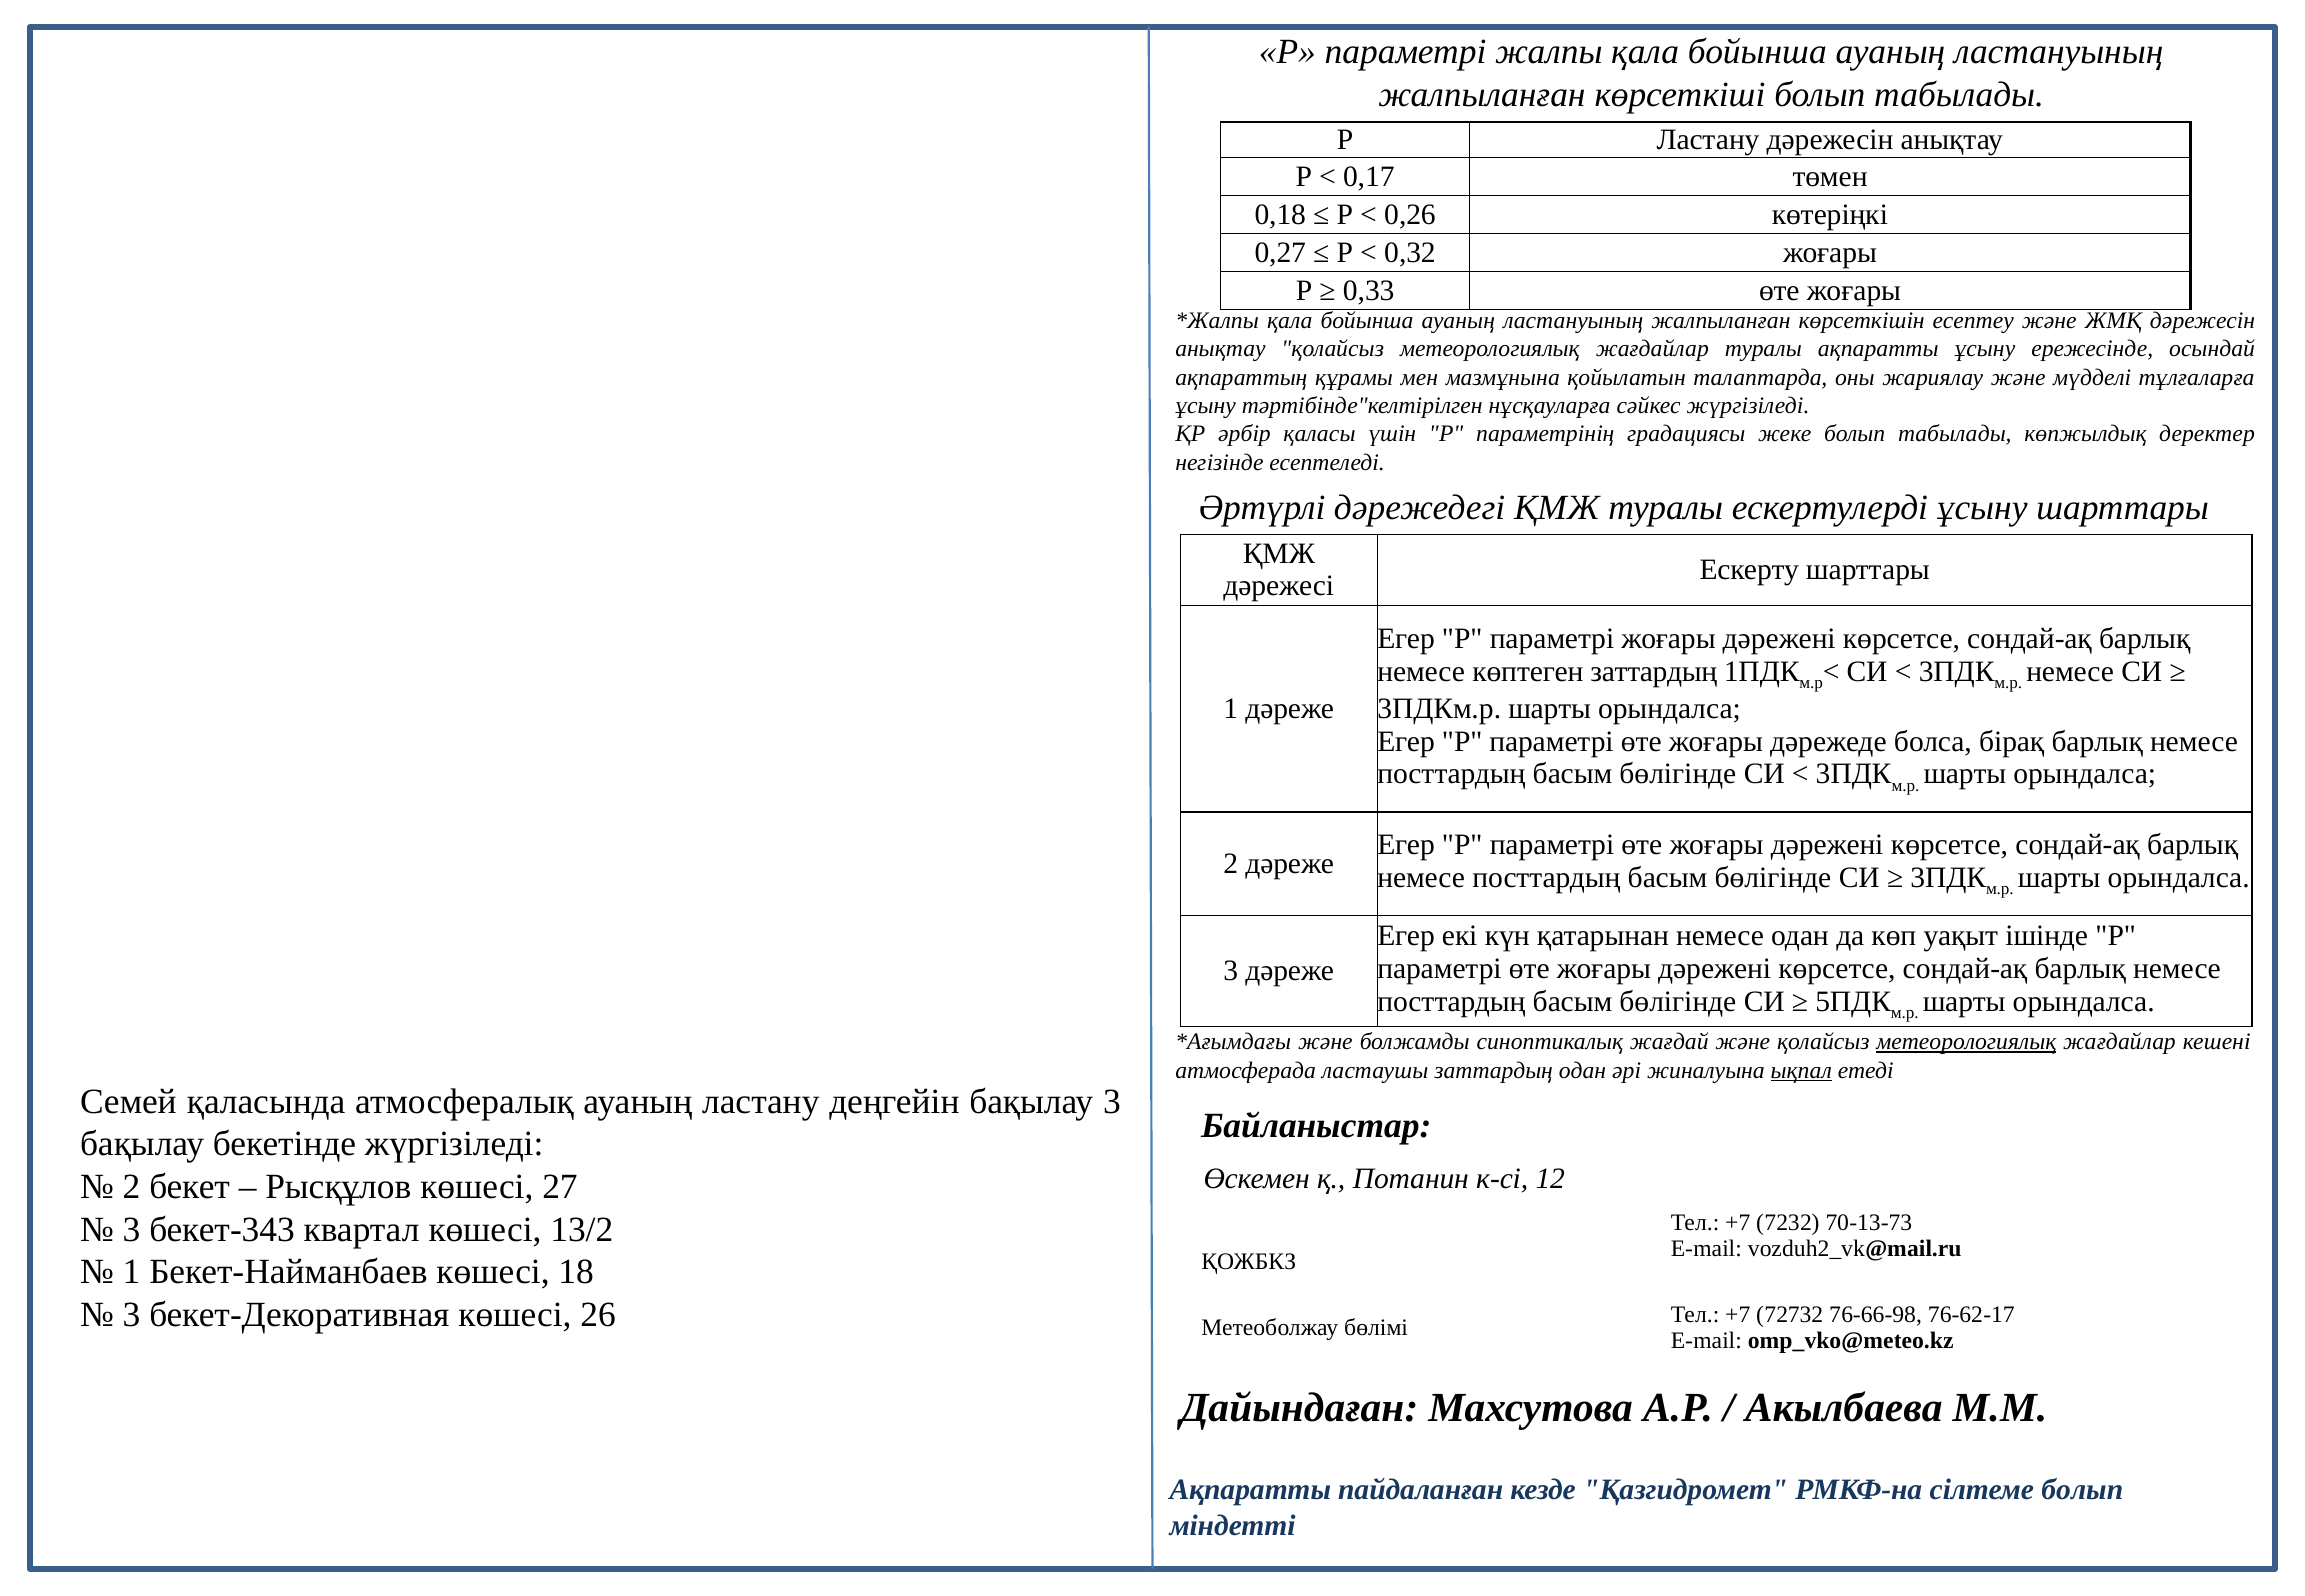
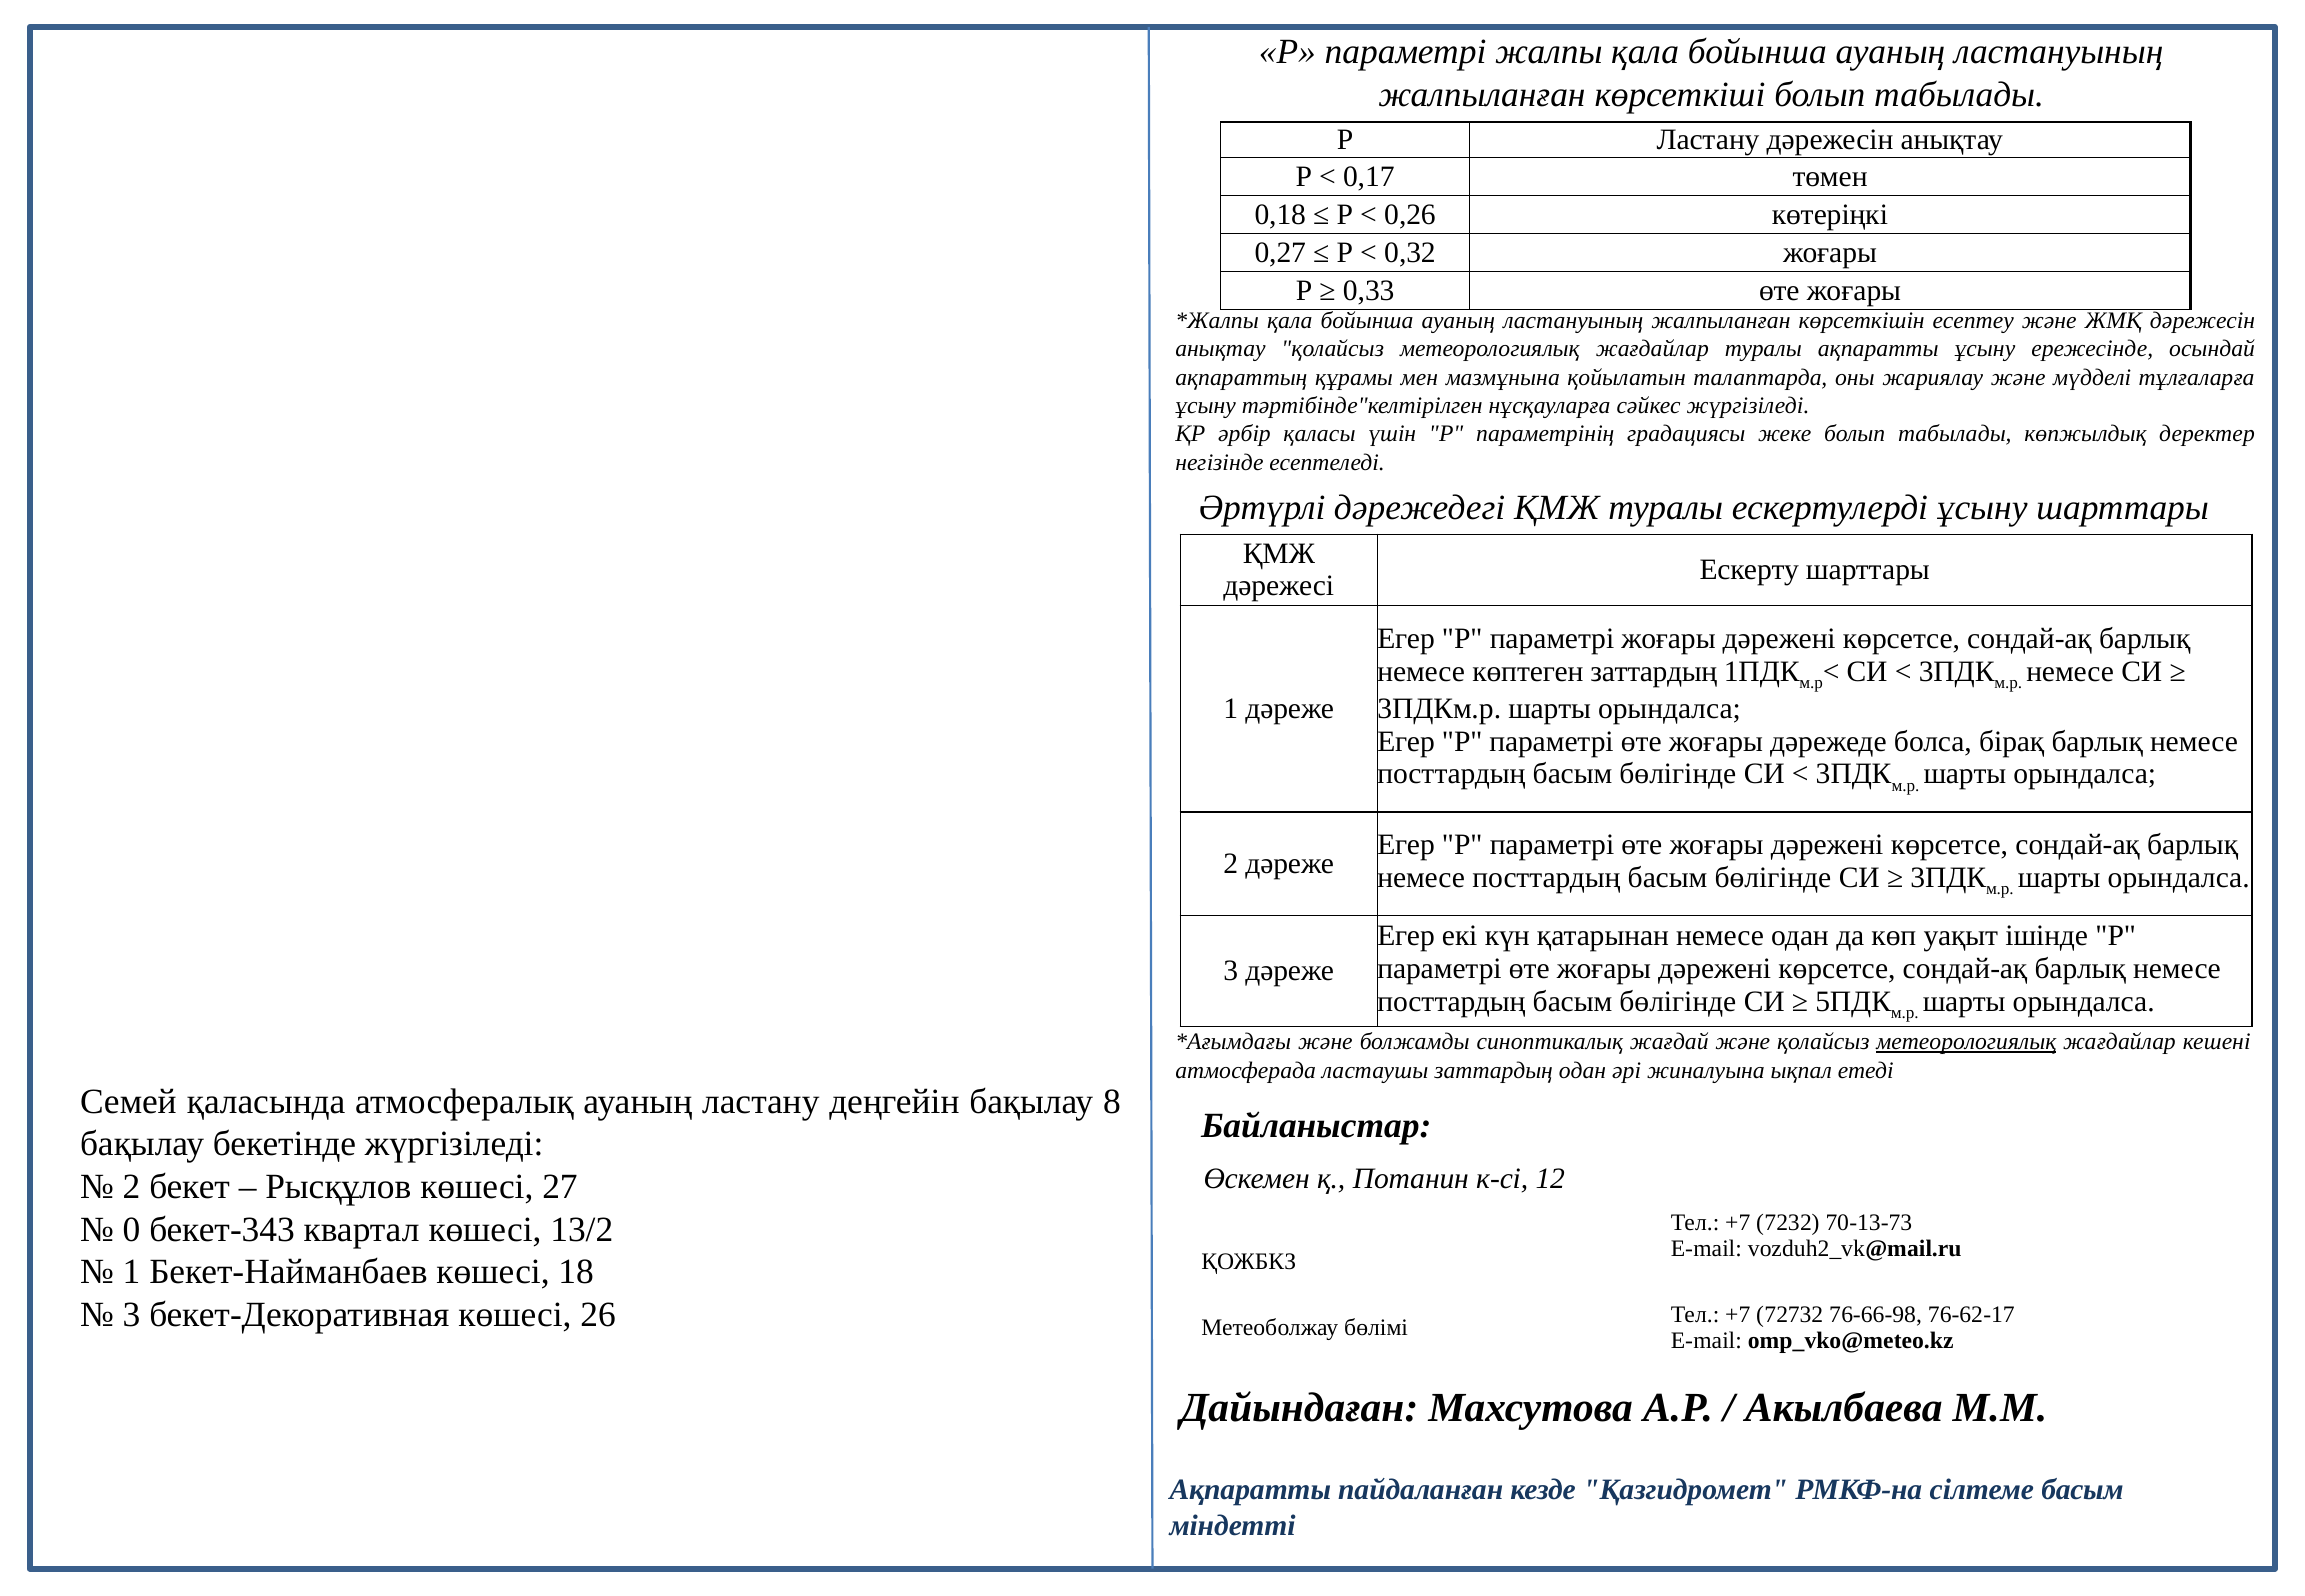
ықпал underline: present -> none (1801, 1070)
бақылау 3: 3 -> 8 (1112, 1102)
3: 3 -> 0 (132, 1229)
сілтеме болып: болып -> басым (2082, 1490)
